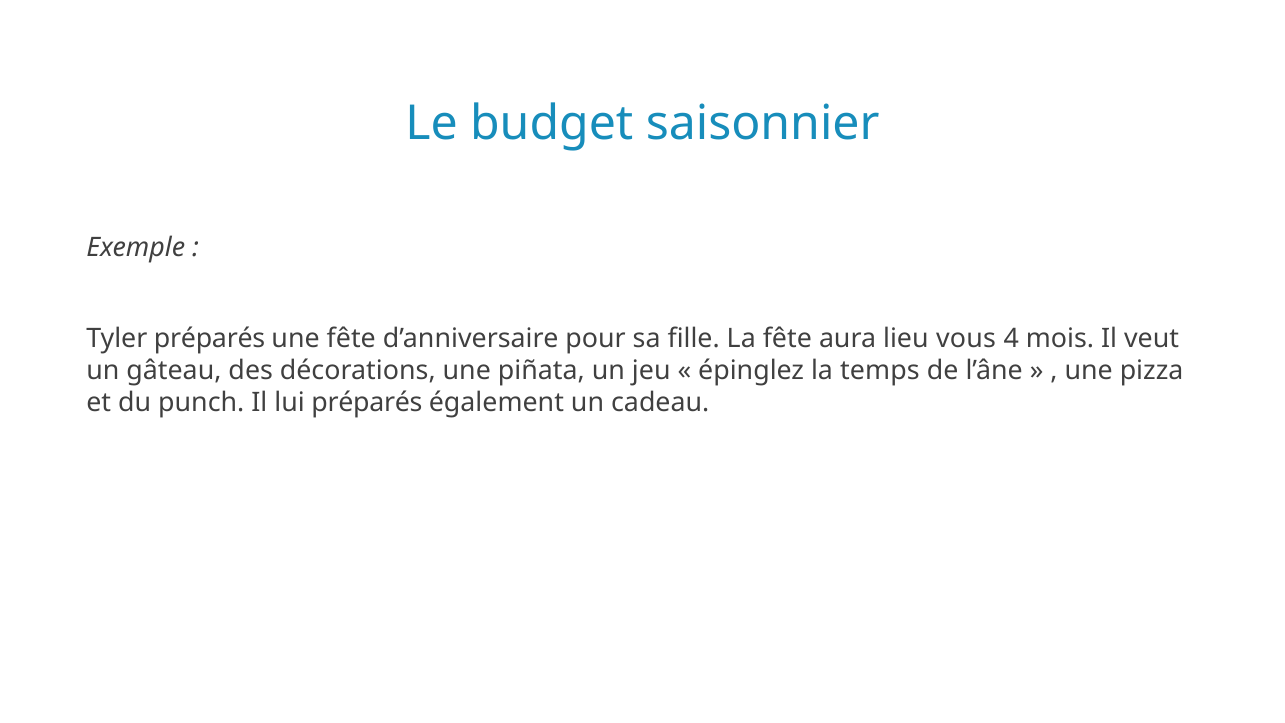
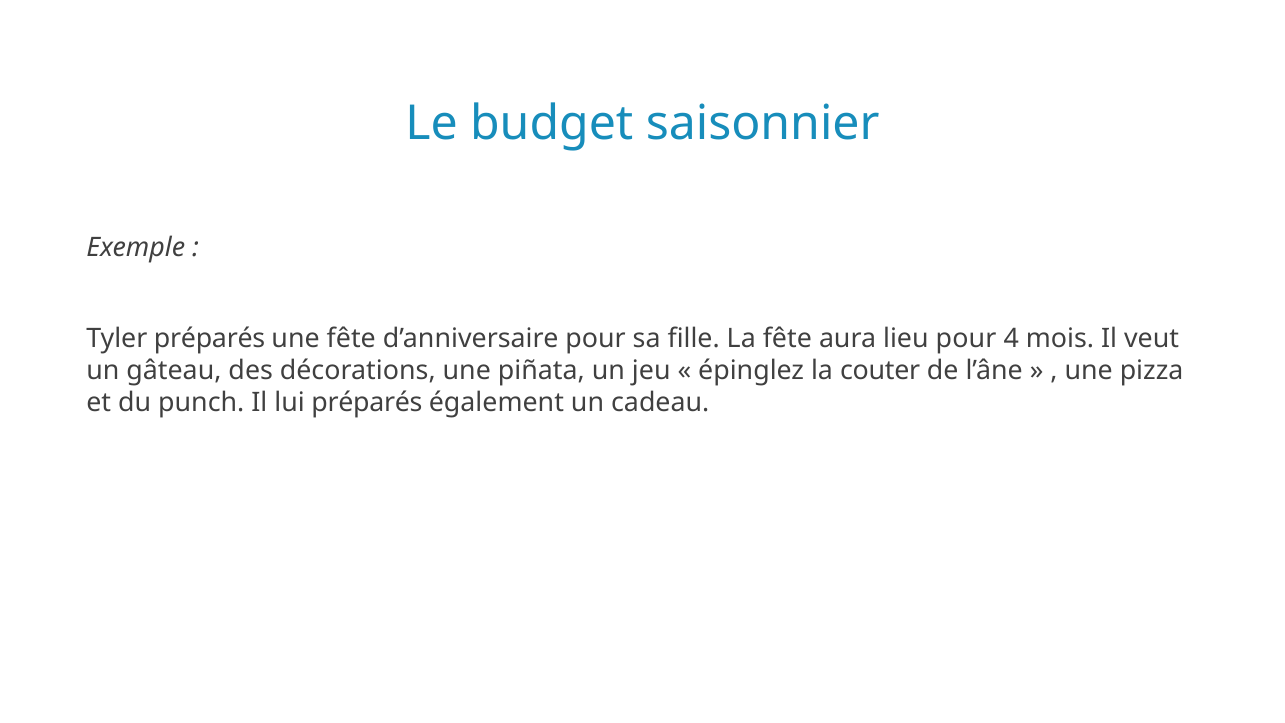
lieu vous: vous -> pour (966, 339)
temps: temps -> couter (880, 371)
